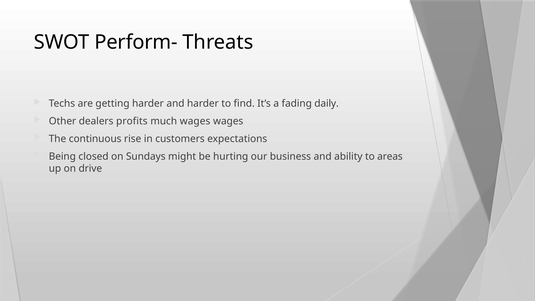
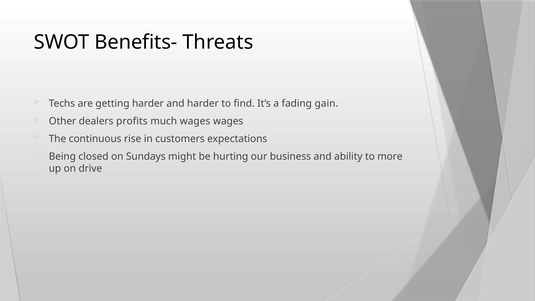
Perform-: Perform- -> Benefits- (136, 42)
daily: daily -> gain (326, 104)
areas: areas -> more (390, 156)
